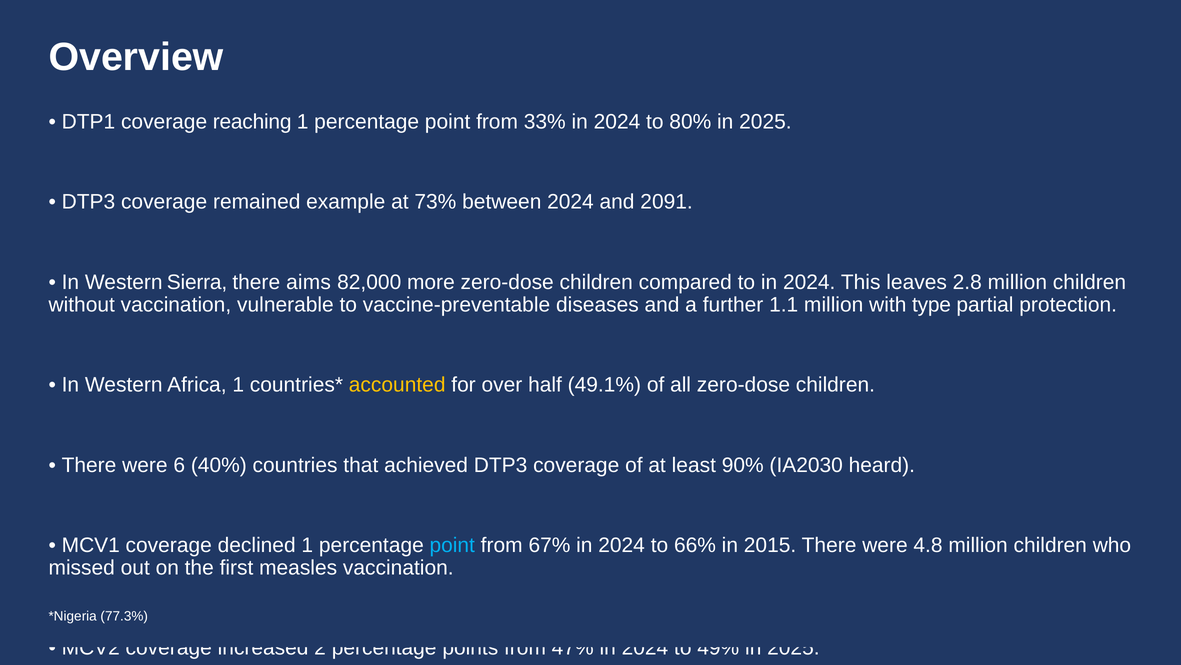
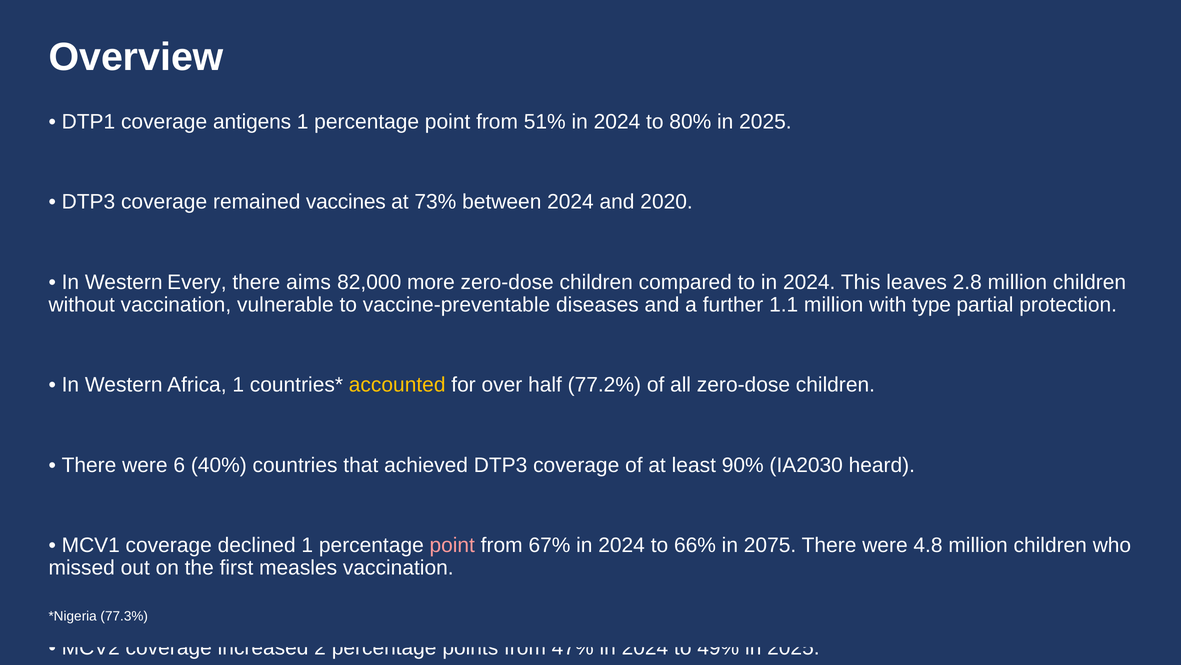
reaching: reaching -> antigens (252, 122)
33%: 33% -> 51% (545, 122)
example: example -> vaccines (346, 202)
2091: 2091 -> 2020 (667, 202)
Sierra: Sierra -> Every (197, 282)
49.1%: 49.1% -> 77.2% (604, 385)
point colour: light blue -> pink (452, 545)
2015: 2015 -> 2075 (770, 545)
